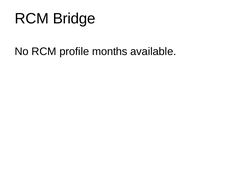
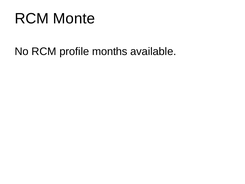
Bridge: Bridge -> Monte (74, 19)
